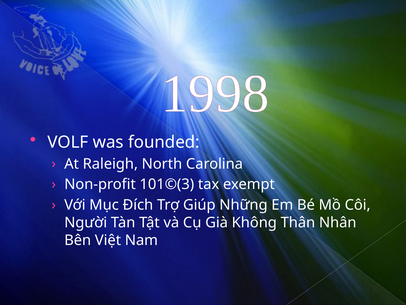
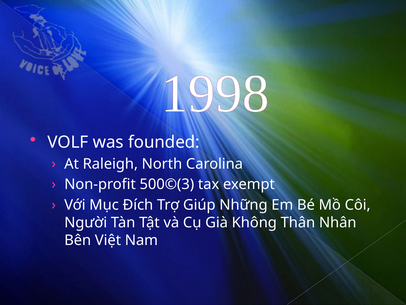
101©(3: 101©(3 -> 500©(3 (167, 184)
